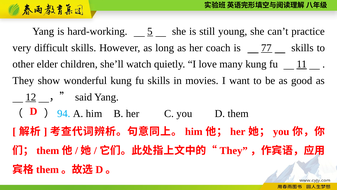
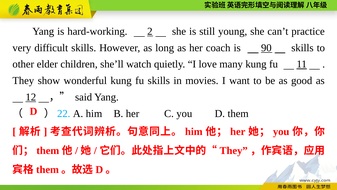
5: 5 -> 2 (150, 31)
77: 77 -> 90 (266, 48)
94: 94 -> 22 (64, 113)
